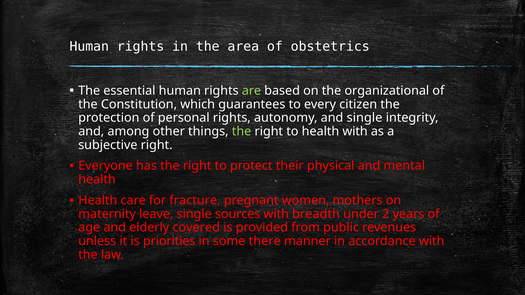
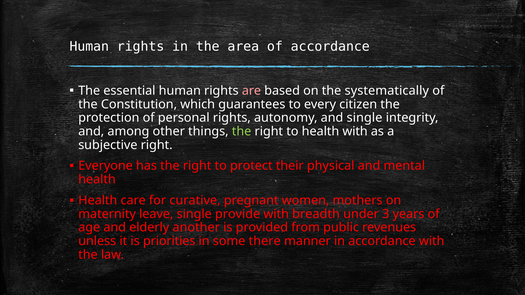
of obstetrics: obstetrics -> accordance (330, 47)
are colour: light green -> pink (251, 91)
organizational: organizational -> systematically (387, 91)
fracture: fracture -> curative (195, 201)
sources: sources -> provide (238, 214)
2: 2 -> 3 (386, 214)
covered: covered -> another (196, 228)
